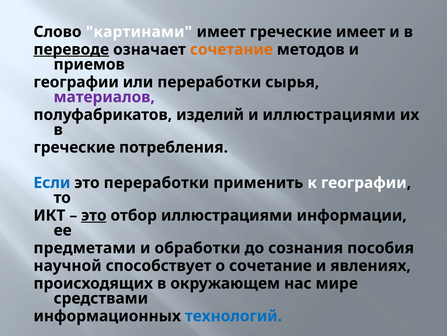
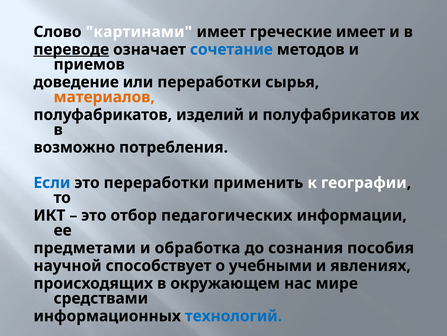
сочетание colour: orange -> blue (231, 49)
географии: географии -> доведение (76, 82)
материалов colour: purple -> orange (104, 97)
и иллюстрациями: иллюстрациями -> полуфабрикатов (329, 115)
греческие: греческие -> возможно (74, 147)
это underline: present -> none (94, 215)
отбор иллюстрациями: иллюстрациями -> педагогических (227, 215)
обработки: обработки -> обработка (197, 248)
о сочетание: сочетание -> учебными (270, 265)
